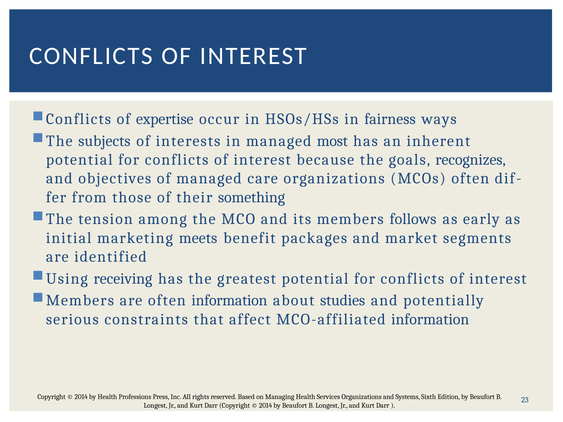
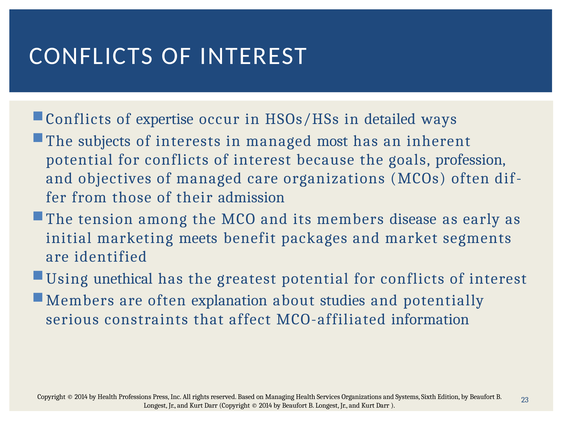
fairness: fairness -> detailed (390, 119)
recognizes: recognizes -> profession (471, 160)
something: something -> admission (251, 197)
follows: follows -> disease (413, 219)
receiving: receiving -> unethical (123, 279)
often information: information -> explanation (229, 301)
